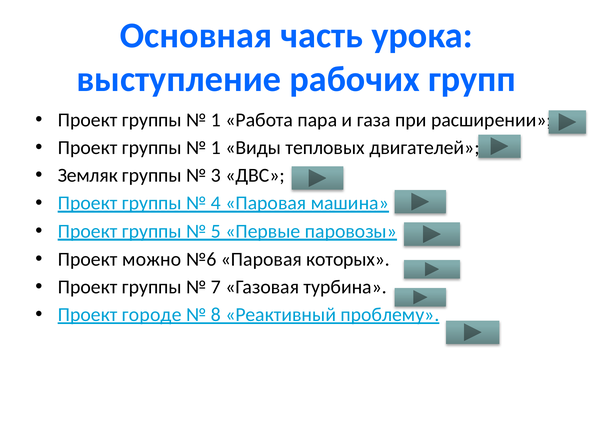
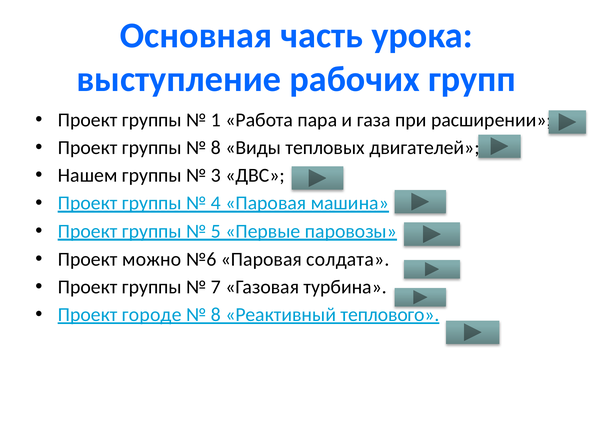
1: 1 -> 8 (216, 148)
Земляк: Земляк -> Нашем (88, 175)
которых: которых -> солдата (348, 259)
проблему: проблему -> теплового (390, 314)
